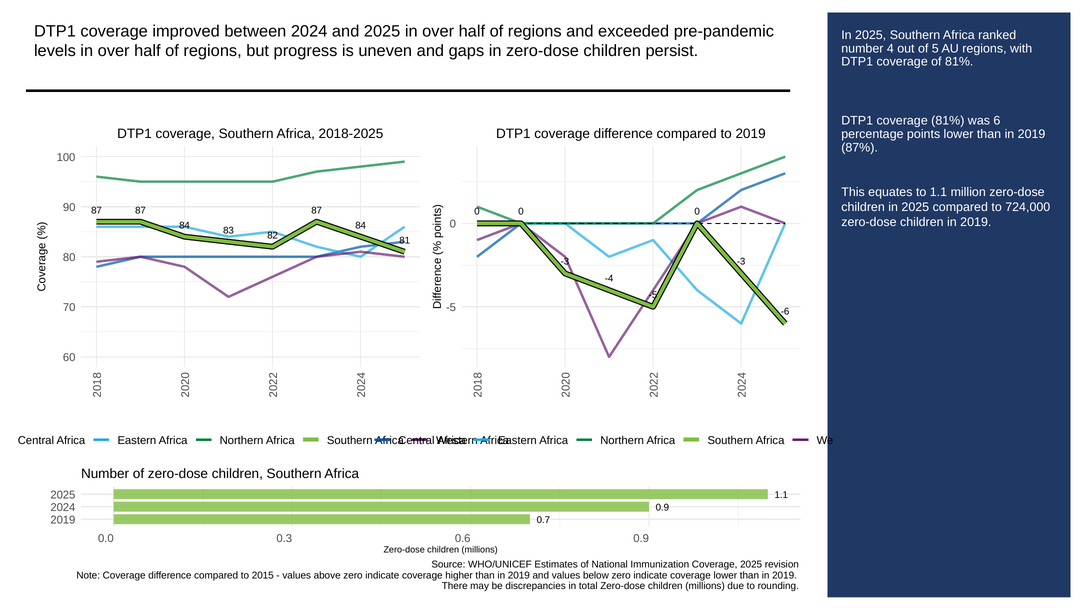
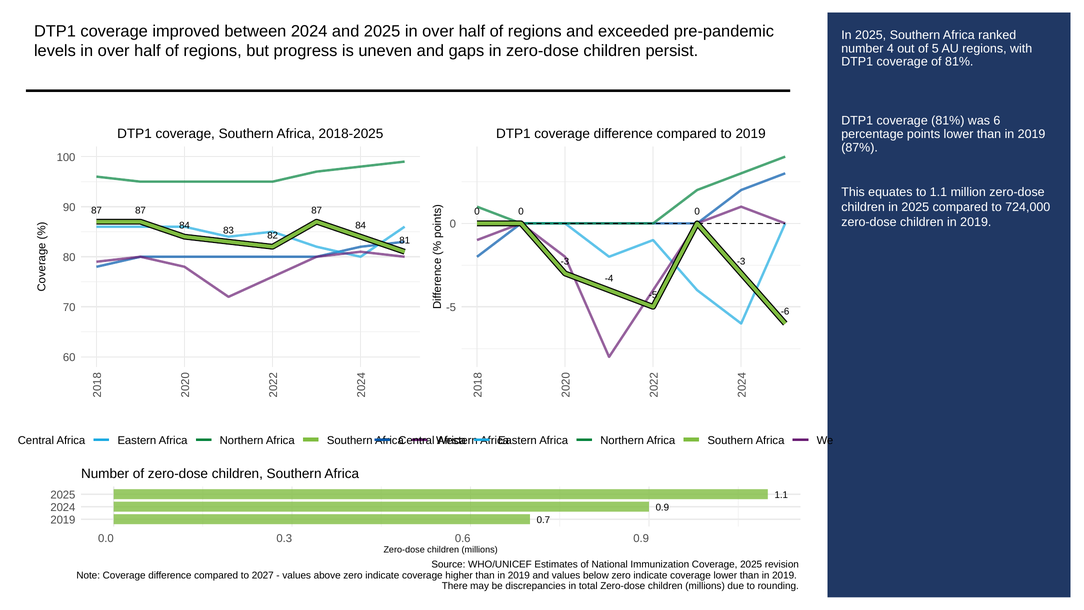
2015: 2015 -> 2027 (263, 575)
